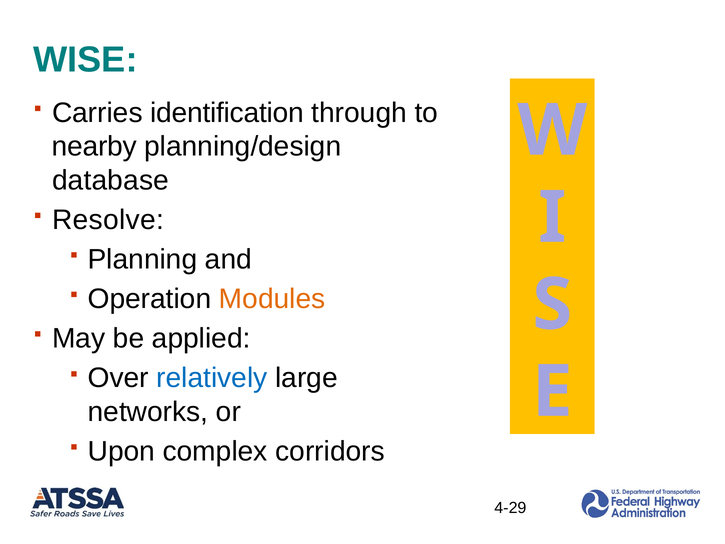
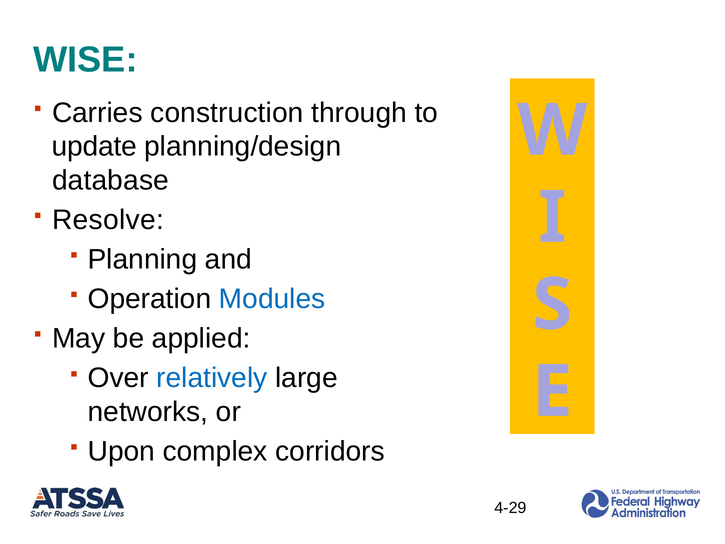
identification: identification -> construction (227, 113)
nearby: nearby -> update (94, 147)
Modules colour: orange -> blue (272, 299)
